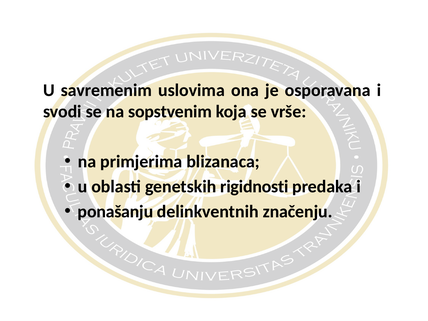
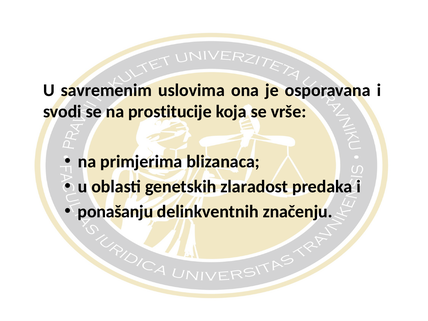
sopstvenim: sopstvenim -> prostitucije (170, 112)
rigidnosti: rigidnosti -> zlaradost (254, 187)
